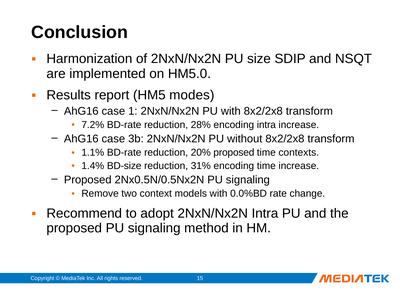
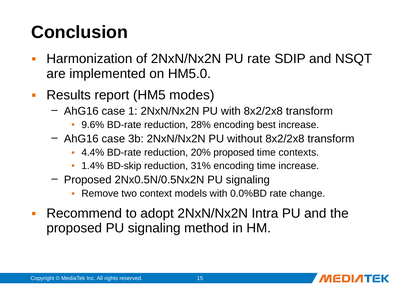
PU size: size -> rate (259, 59)
7.2%: 7.2% -> 9.6% (93, 125)
encoding intra: intra -> best (266, 125)
1.1%: 1.1% -> 4.4% (93, 153)
BD-size: BD-size -> BD-skip (124, 166)
